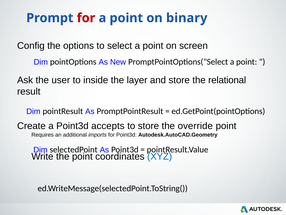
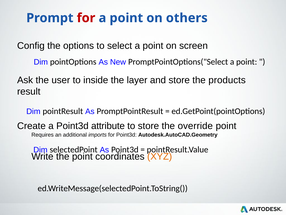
binary: binary -> others (187, 18)
relational: relational -> products (227, 80)
accepts: accepts -> attribute (108, 126)
XYZ colour: blue -> orange (160, 156)
